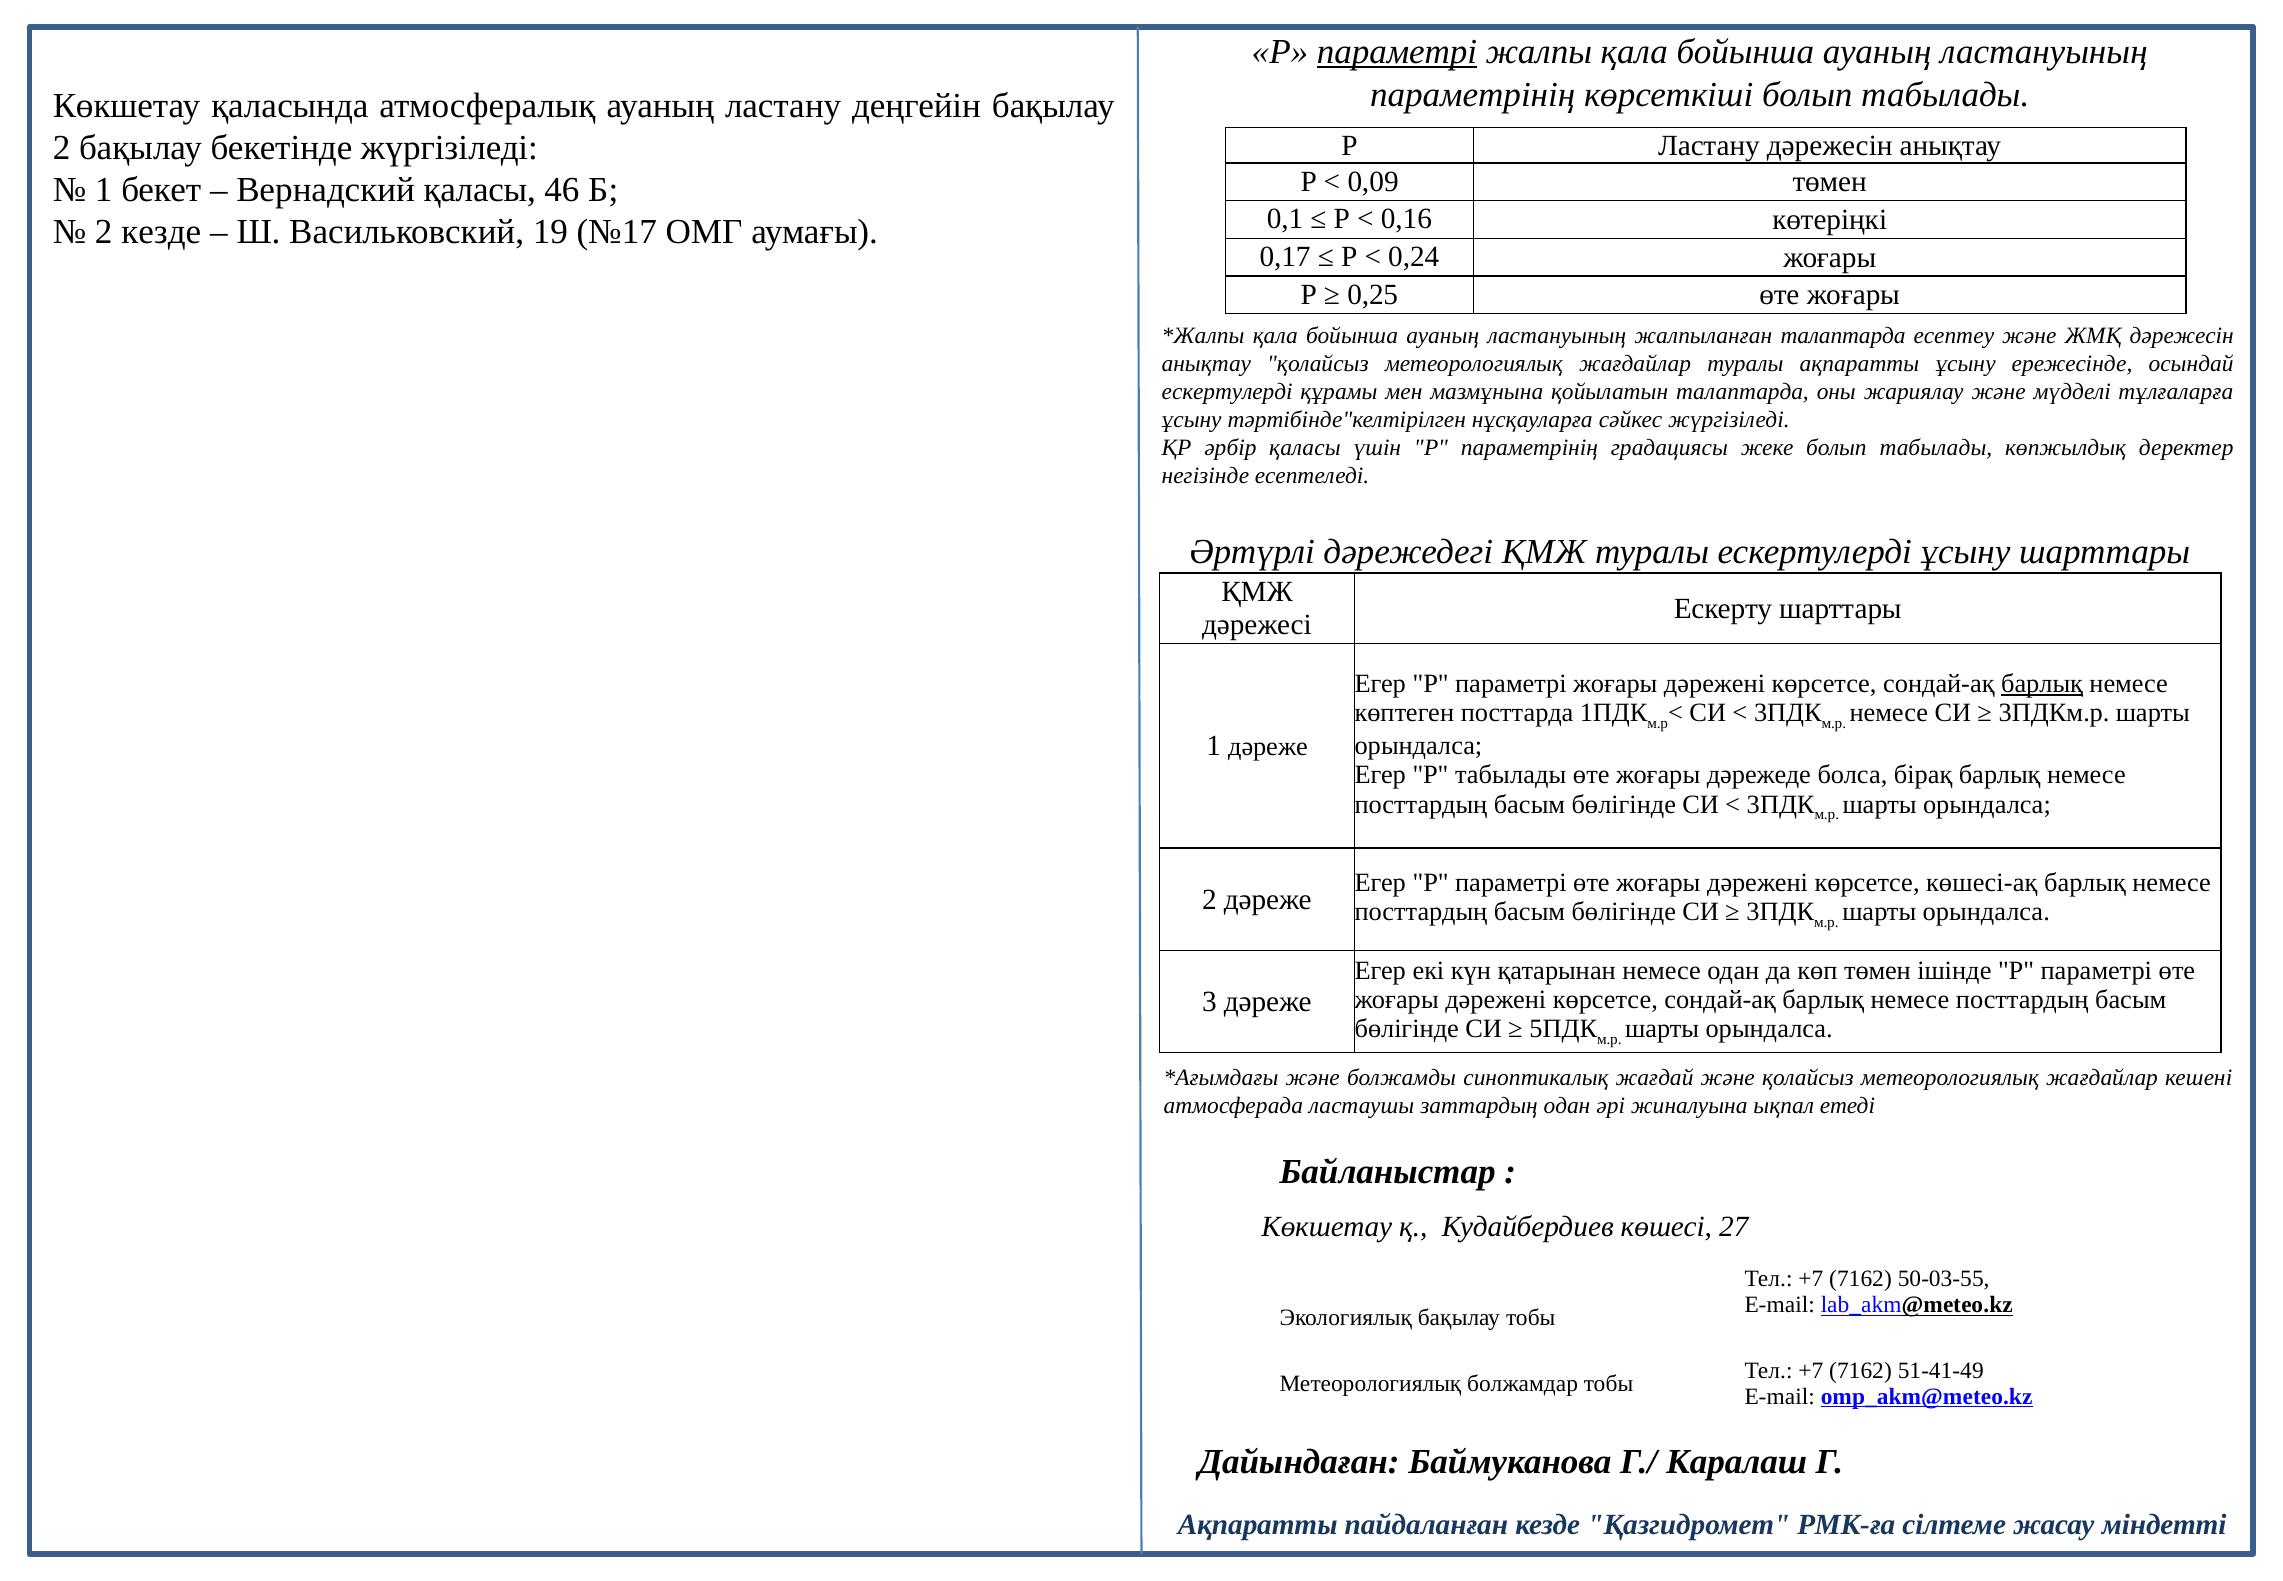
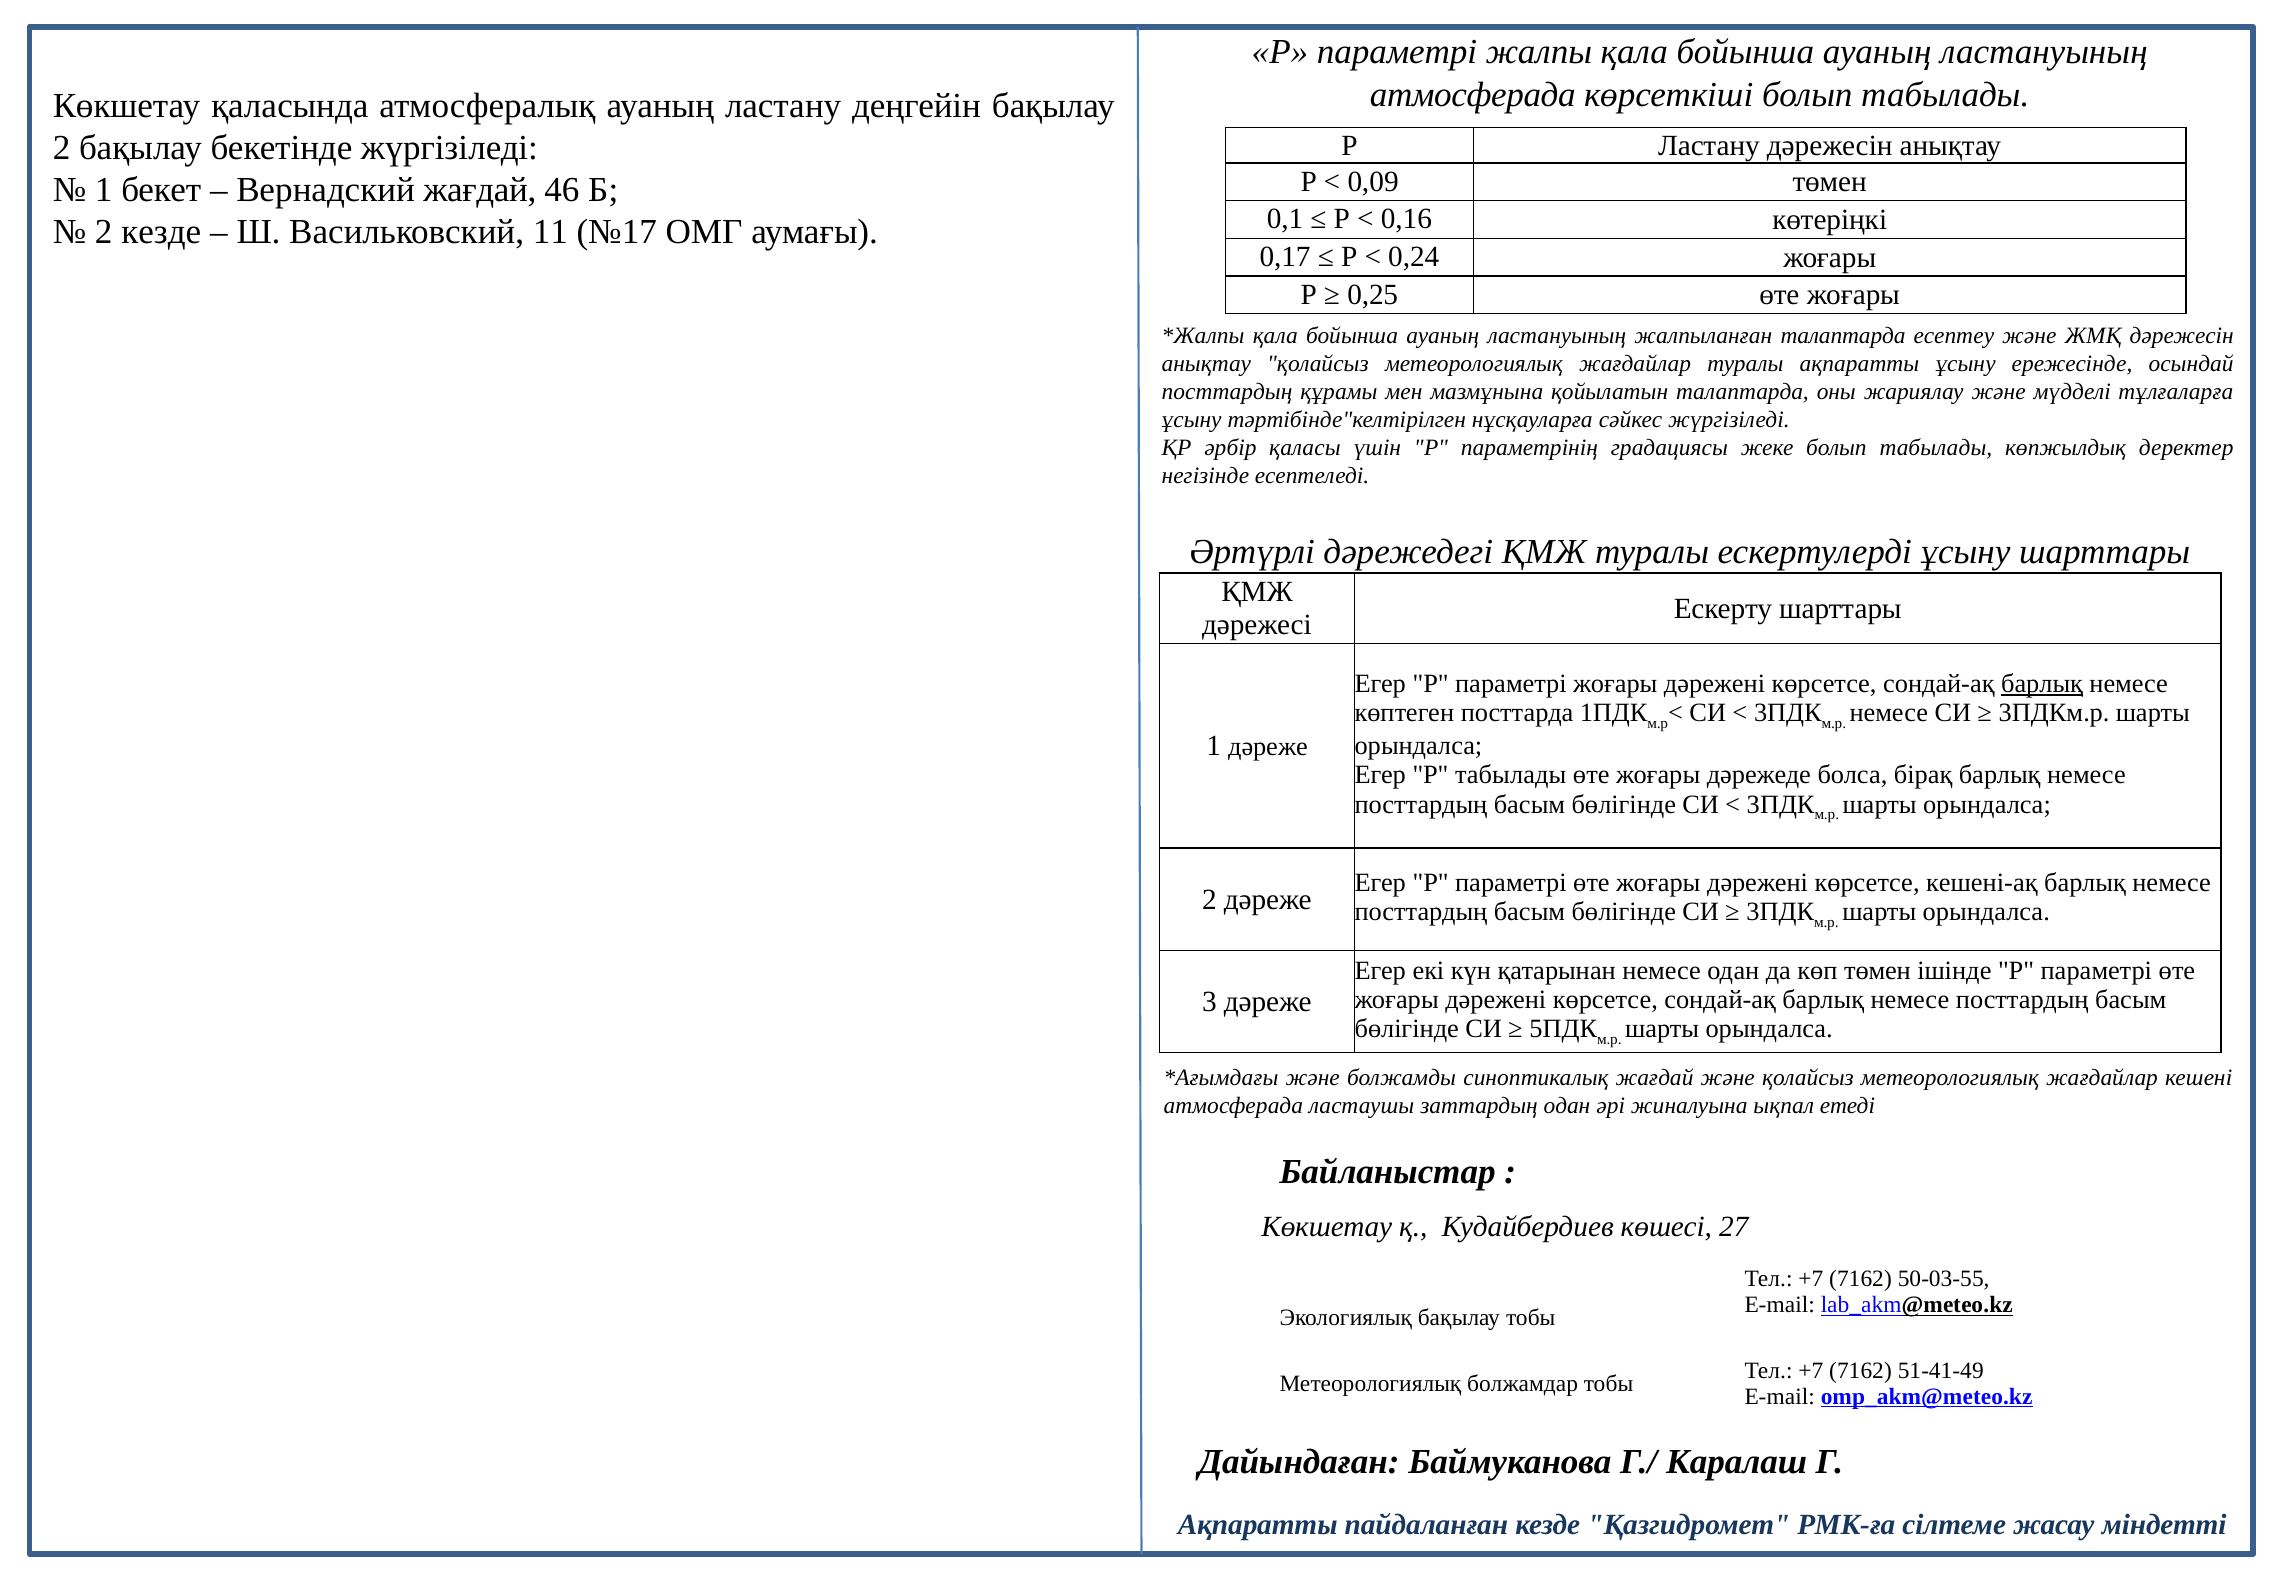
параметрі underline: present -> none (1397, 52)
параметрінің: параметрінің -> атмосферада (1473, 94)
Вернадский қаласы: қаласы -> жағдай (480, 190)
19: 19 -> 11 (550, 232)
ескертулерді: ескертулерді -> посттардың (1227, 392)
көшесі-ақ: көшесі-ақ -> кешені-ақ (1982, 883)
